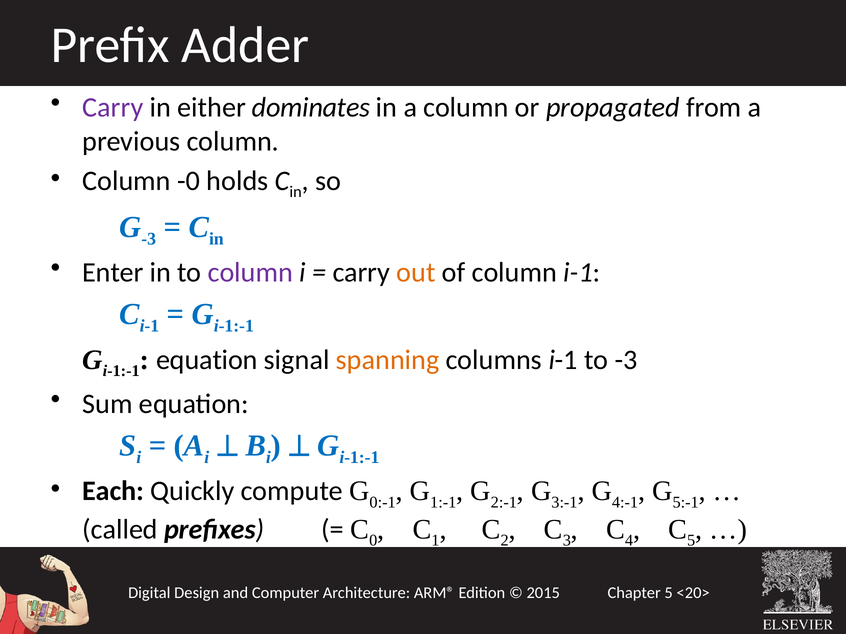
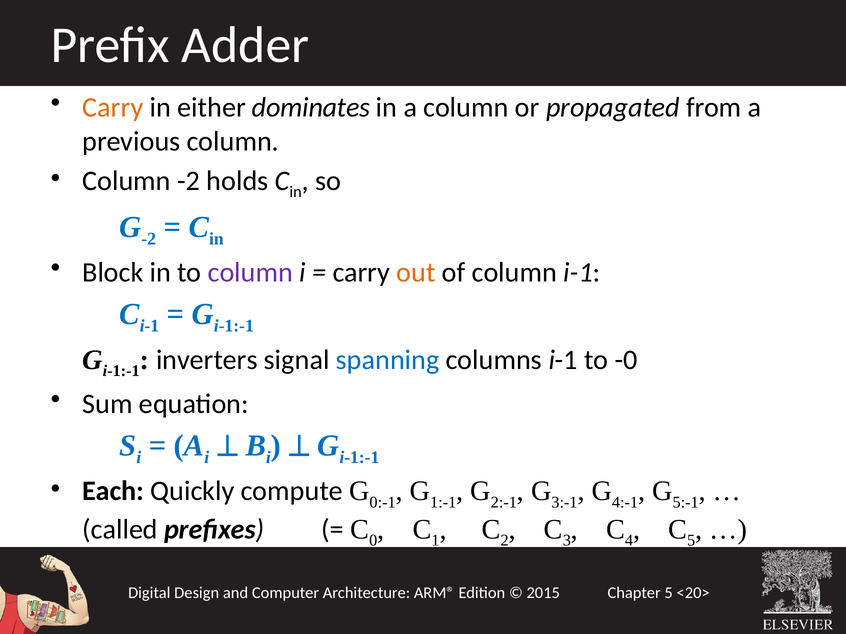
Carry colour: purple -> orange (113, 108)
Column -0: -0 -> -2 (189, 181)
-3: -3 -> -2 (149, 239)
Enter: Enter -> Block (113, 273)
equation: equation -> inverters (207, 360)
spanning colour: orange -> blue (388, 360)
to -3: -3 -> -0 (626, 360)
